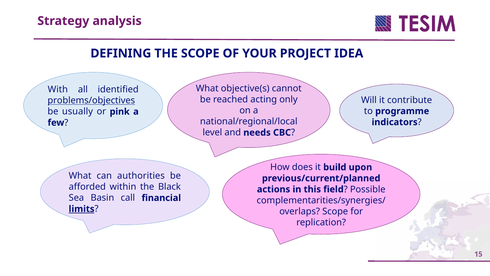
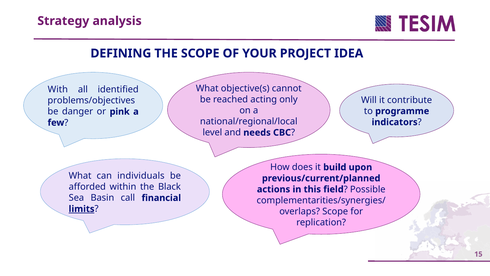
problems/objectives underline: present -> none (91, 100)
usually: usually -> danger (78, 111)
authorities: authorities -> individuals (141, 176)
